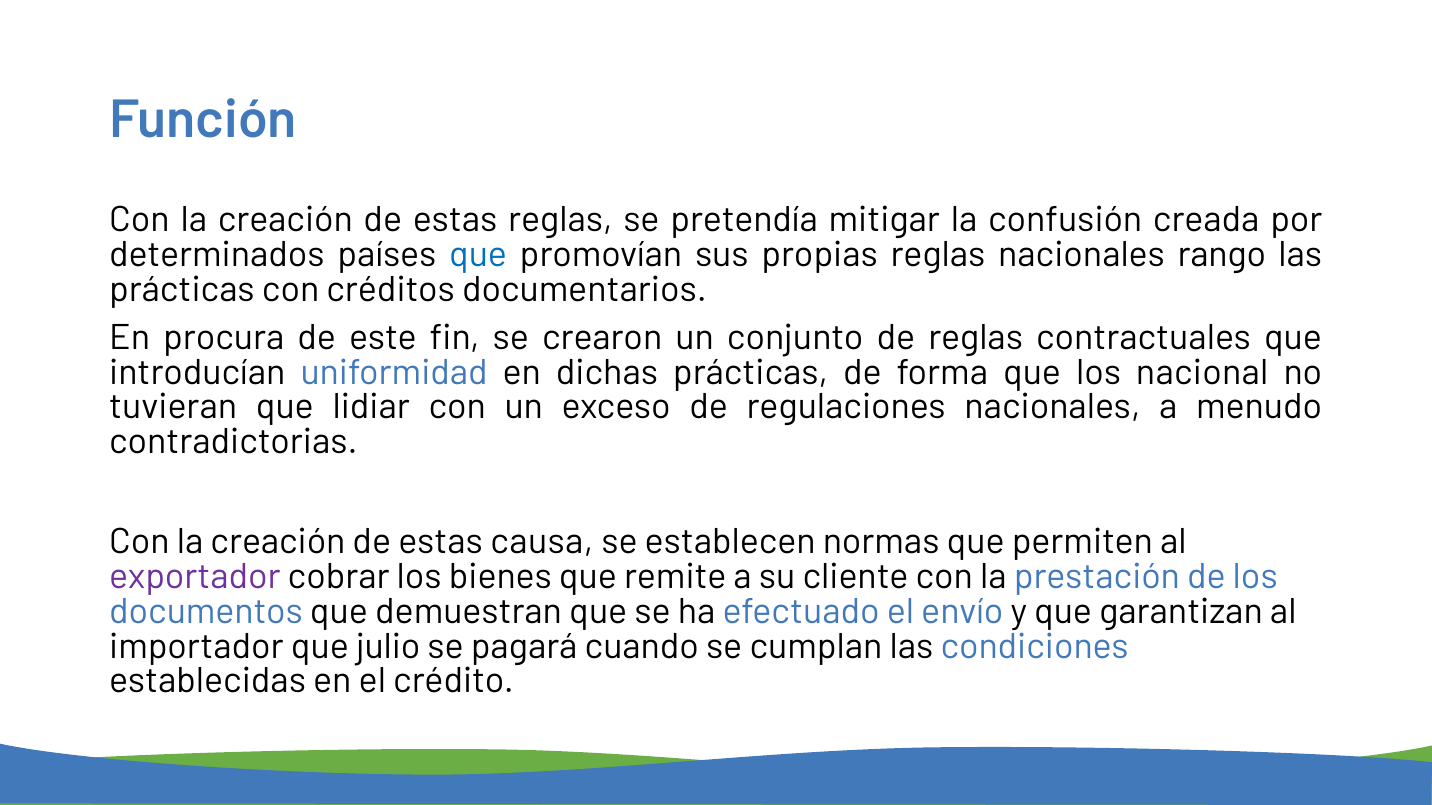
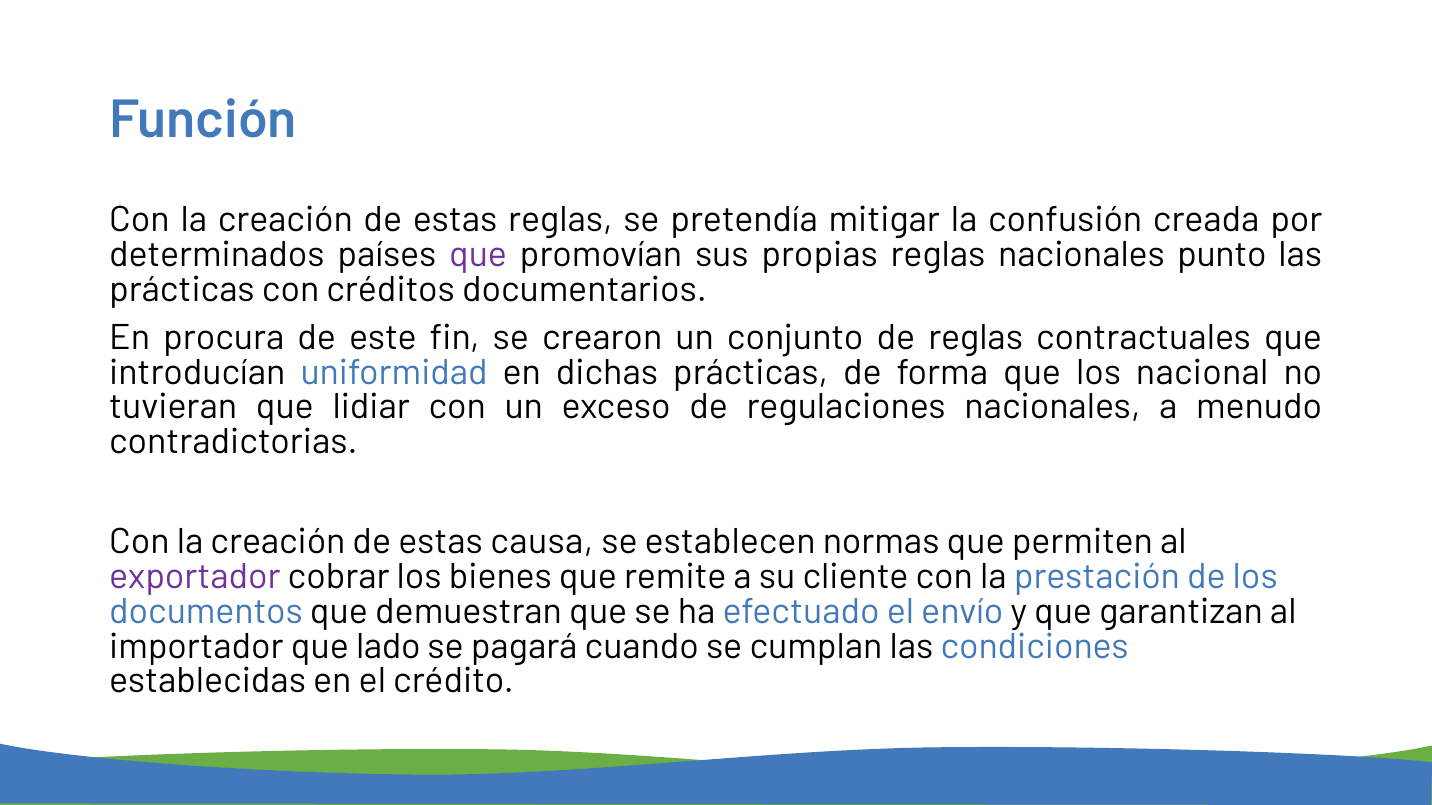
que colour: blue -> purple (478, 255)
rango: rango -> punto (1222, 255)
julio: julio -> lado (388, 647)
